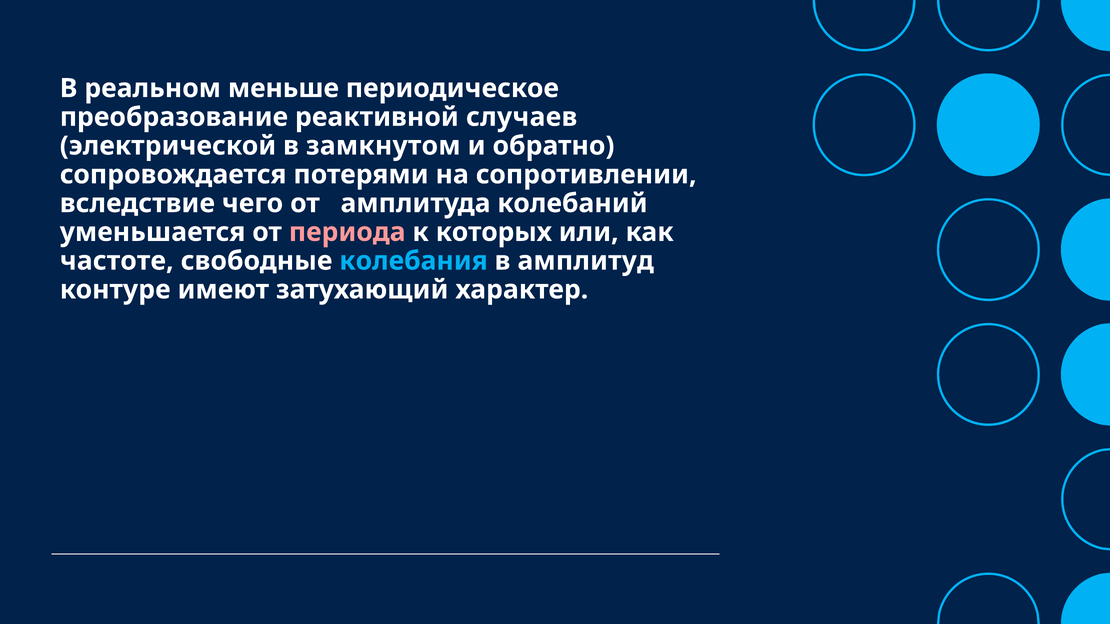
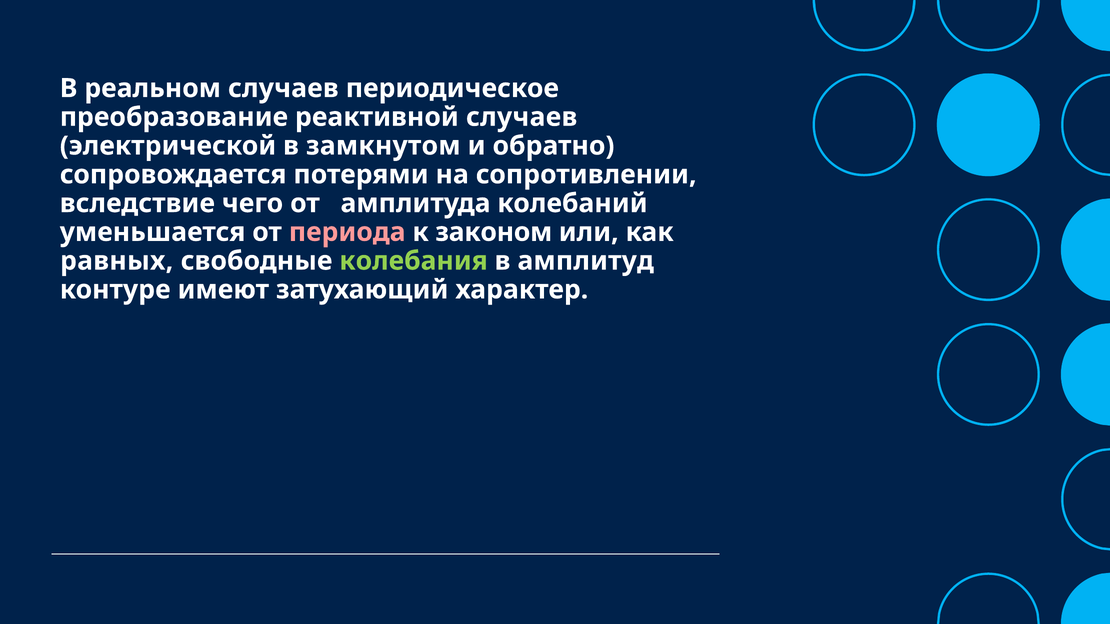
реальном меньше: меньше -> случаев (283, 88)
которых: которых -> законом (494, 232)
частоте: частоте -> равных (117, 261)
колебания colour: light blue -> light green (414, 261)
